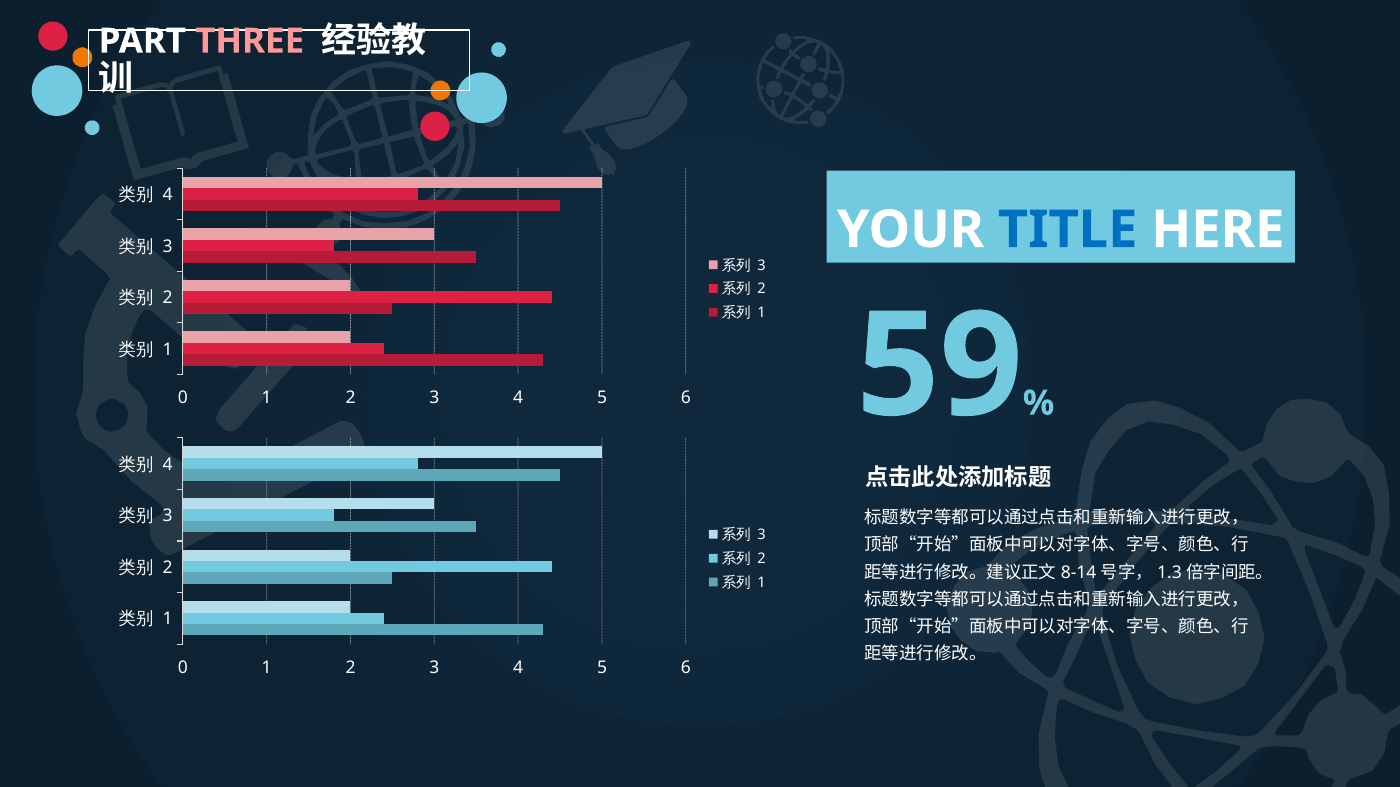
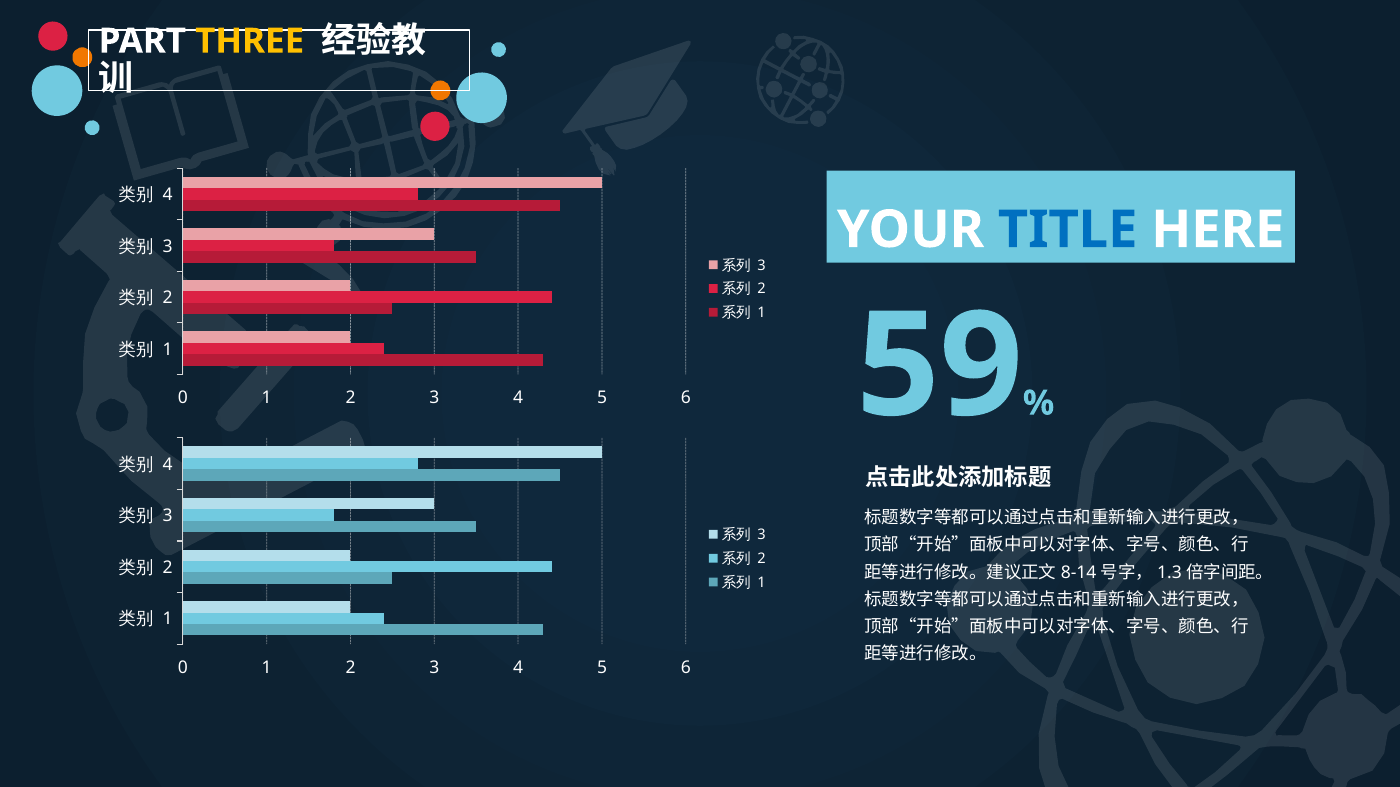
THREE colour: pink -> yellow (250, 41)
